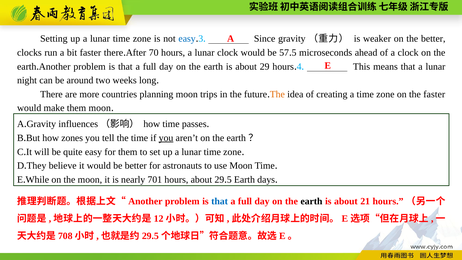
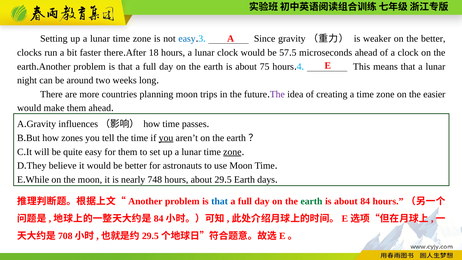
70: 70 -> 18 (154, 53)
is about 29: 29 -> 75 (265, 66)
The colour: orange -> purple (277, 94)
the faster: faster -> easier (434, 94)
them moon: moon -> ahead (100, 108)
zone underline: none -> present (232, 152)
701: 701 -> 748 (155, 180)
earth colour: black -> green (311, 201)
about 21: 21 -> 84 (365, 201)
12: 12 -> 84 (159, 219)
